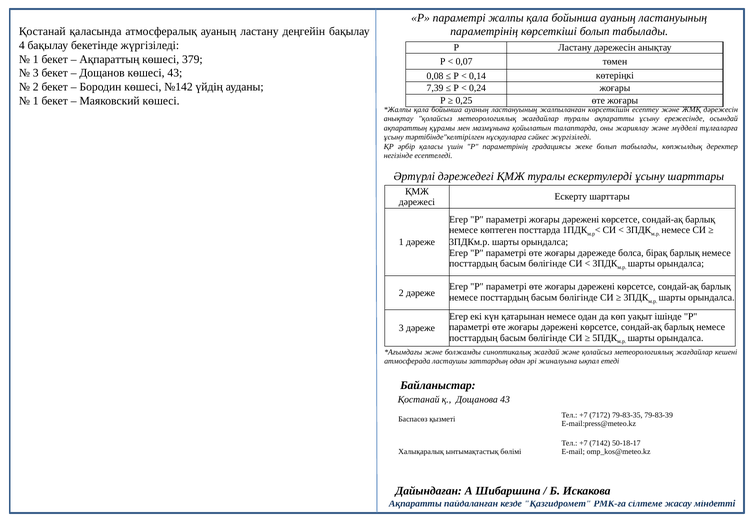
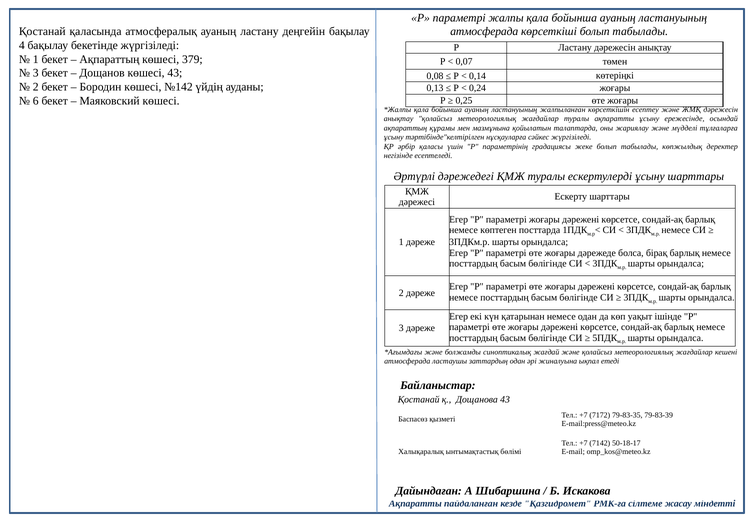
параметрінің: параметрінің -> атмосферада (484, 32)
7,39: 7,39 -> 0,13 (435, 88)
1: 1 -> 6 (36, 101)
